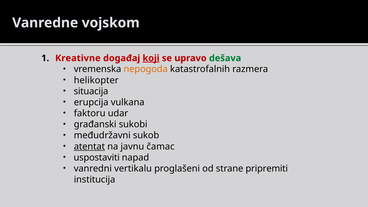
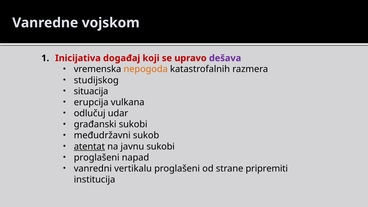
Kreativne: Kreativne -> Inicijativa (78, 58)
koji underline: present -> none (151, 58)
dešava colour: green -> purple (225, 58)
helikopter: helikopter -> studijskog (96, 80)
faktoru: faktoru -> odlučuj (90, 113)
javnu čamac: čamac -> sukobi (161, 146)
uspostaviti: uspostaviti -> proglašeni (97, 158)
